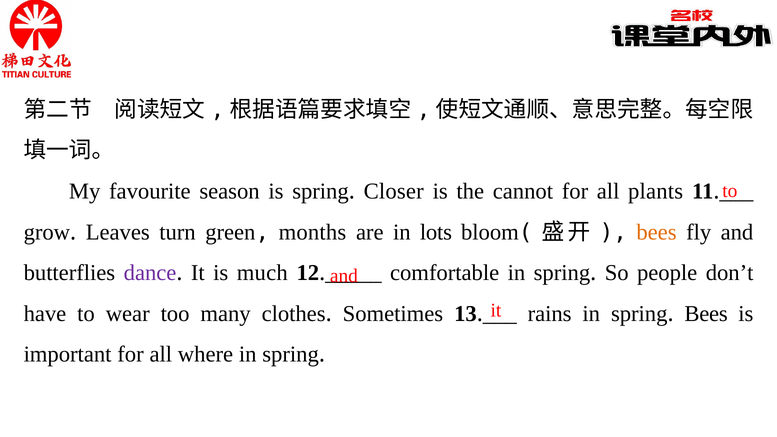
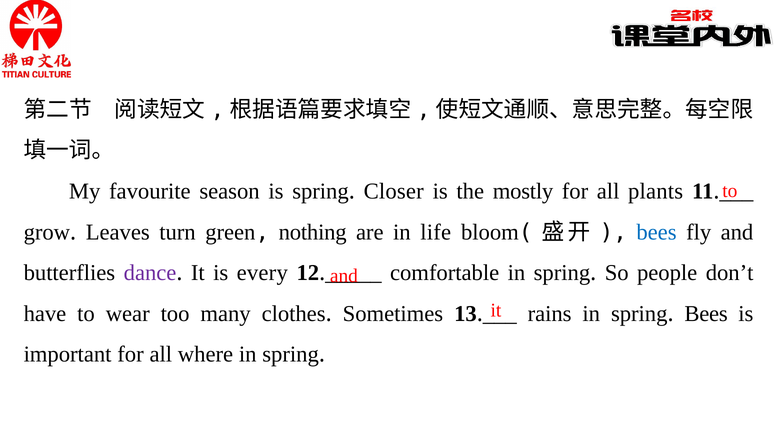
cannot: cannot -> mostly (523, 191)
months: months -> nothing (313, 232)
lots: lots -> life (436, 232)
bees colour: orange -> blue (656, 232)
much: much -> every (262, 273)
